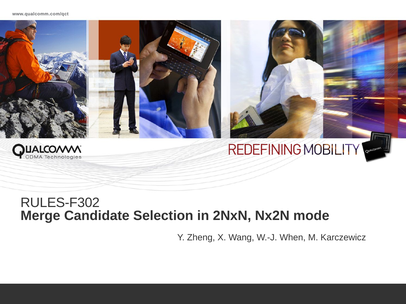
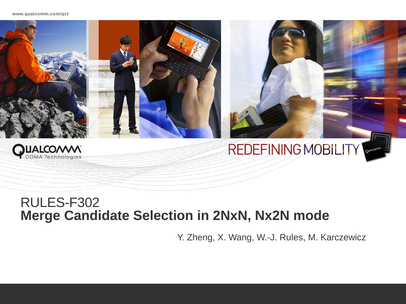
When: When -> Rules (293, 238)
